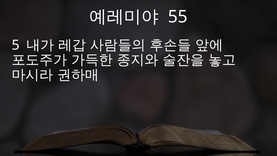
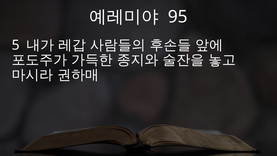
55: 55 -> 95 (178, 17)
